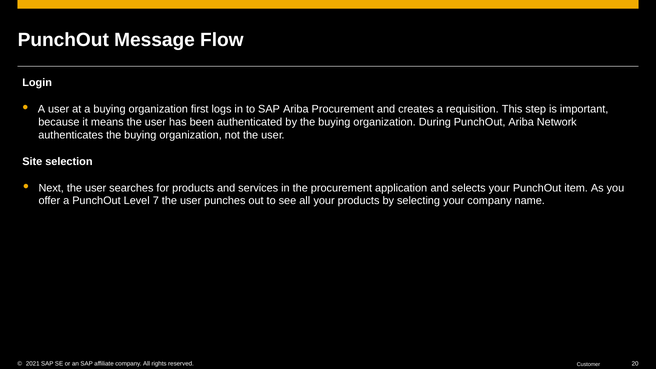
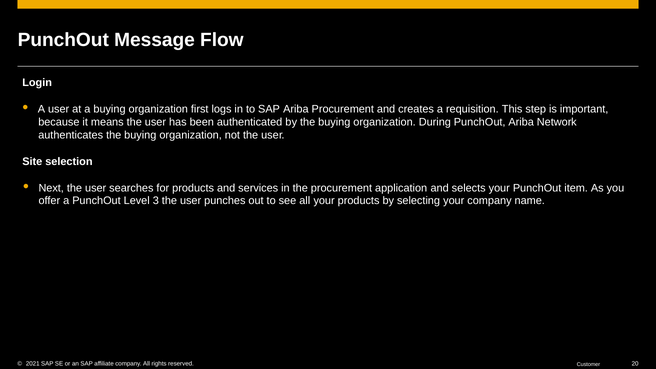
7: 7 -> 3 (156, 201)
